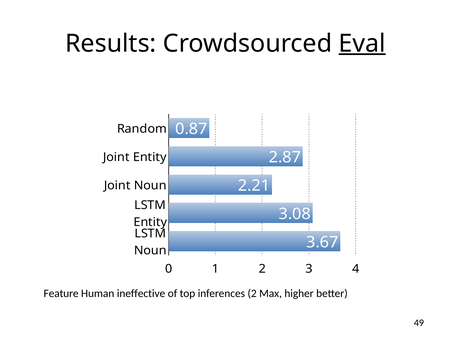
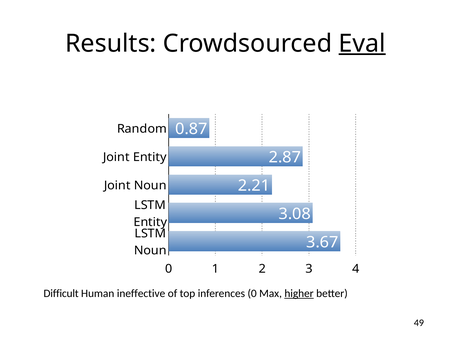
Feature: Feature -> Difficult (61, 294)
inferences 2: 2 -> 0 (252, 294)
higher underline: none -> present (299, 294)
